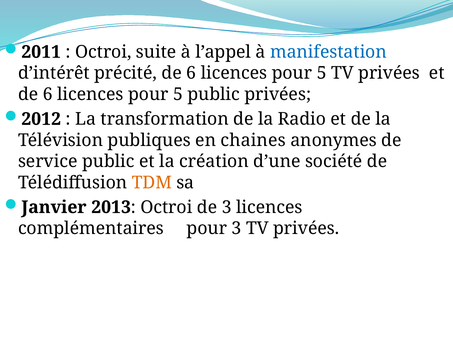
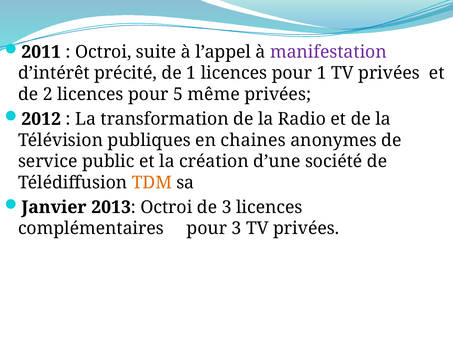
manifestation colour: blue -> purple (328, 52)
précité de 6: 6 -> 1 (191, 73)
5: 5 -> 1 (322, 73)
6: 6 -> 2 (48, 94)
5 public: public -> même (214, 94)
